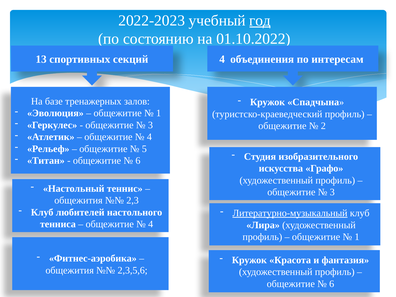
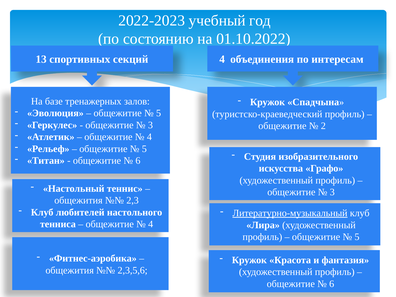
год underline: present -> none (260, 20)
1: 1 -> 5 (159, 113)
1: 1 -> 5 (357, 237)
